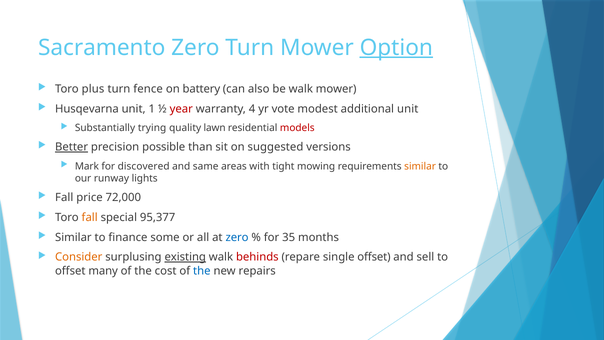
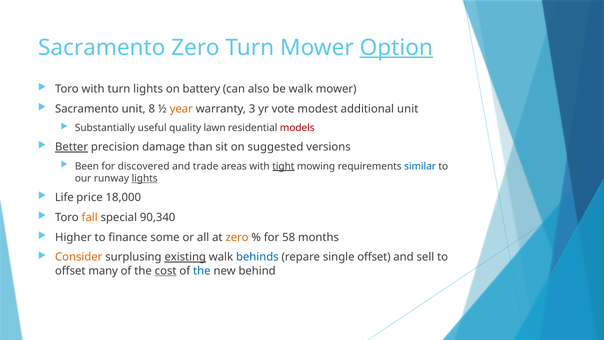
Toro plus: plus -> with (93, 89)
turn fence: fence -> lights (148, 89)
Husqevarna: Husqevarna -> Sacramento (87, 109)
1: 1 -> 8 (152, 109)
year colour: red -> orange (181, 109)
4: 4 -> 3 (252, 109)
trying: trying -> useful (152, 128)
possible: possible -> damage (164, 147)
Mark: Mark -> Been (87, 166)
same: same -> trade (206, 166)
tight underline: none -> present (283, 166)
similar colour: orange -> blue (420, 166)
lights underline: none -> present (145, 178)
Fall: Fall -> Life (64, 197)
72,000: 72,000 -> 18,000 (123, 197)
95,377: 95,377 -> 90,340 (158, 217)
Similar: Similar -> Higher (73, 237)
zero colour: blue -> orange (237, 237)
35: 35 -> 58 (289, 237)
behinds colour: red -> blue (257, 257)
cost underline: none -> present (166, 271)
repairs: repairs -> behind (257, 271)
